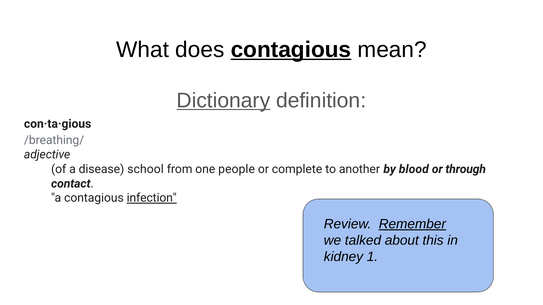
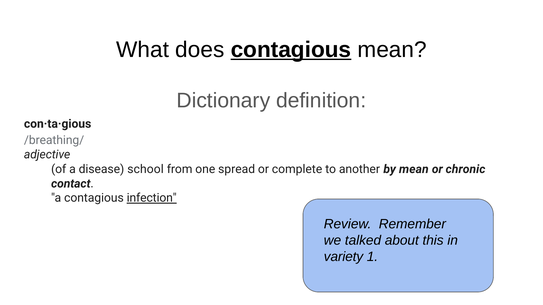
Dictionary underline: present -> none (223, 101)
people: people -> spread (237, 169)
by blood: blood -> mean (414, 169)
through: through -> chronic (466, 169)
Remember underline: present -> none (412, 224)
kidney: kidney -> variety (343, 257)
